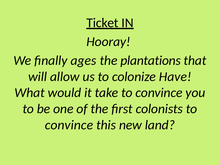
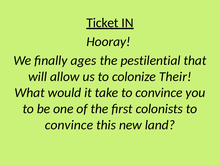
plantations: plantations -> pestilential (151, 60)
Have: Have -> Their (175, 77)
